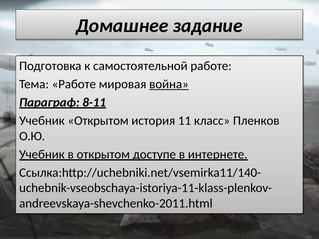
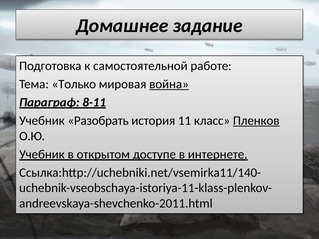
Тема Работе: Работе -> Только (74, 84)
Учебник Открытом: Открытом -> Разобрать (98, 121)
Пленков underline: none -> present (256, 121)
